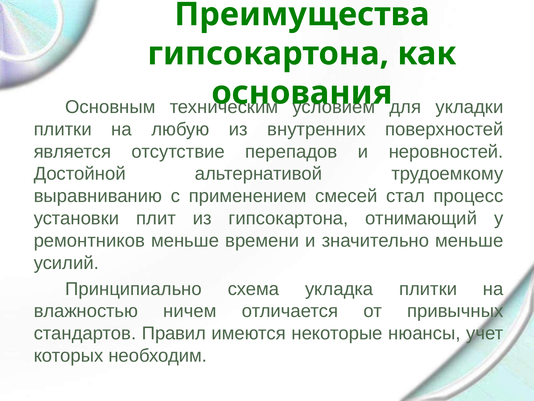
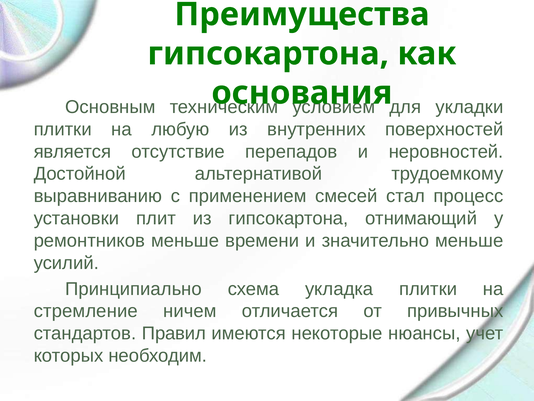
влажностью: влажностью -> стремление (86, 311)
